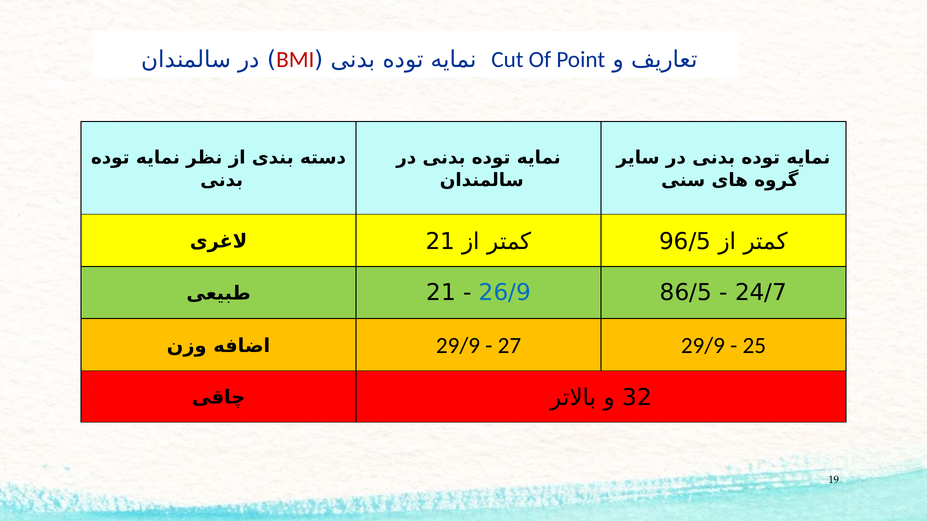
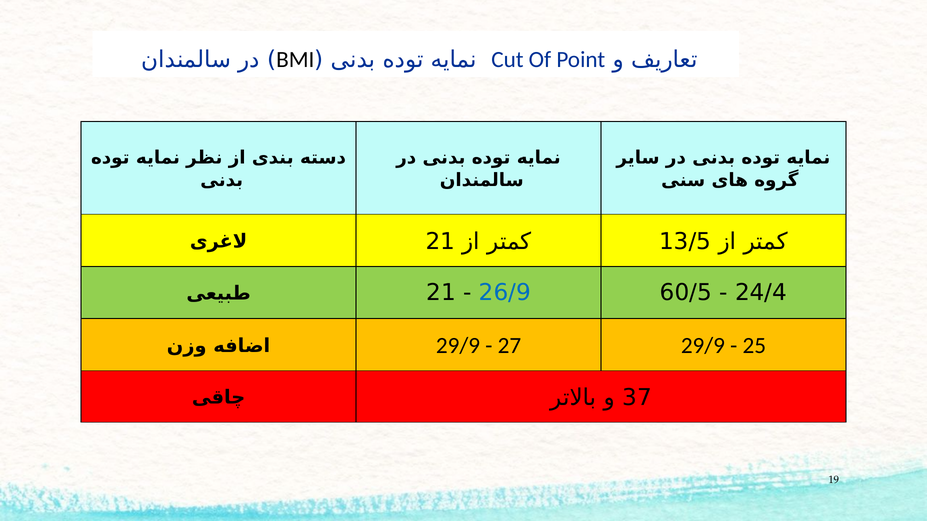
BMI colour: red -> black (295, 60)
96/5: 96/5 -> 13/5 (685, 242)
86/5: 86/5 -> 60/5 (686, 293)
24/7: 24/7 -> 24/4 (761, 293)
32: 32 -> 37 (637, 398)
